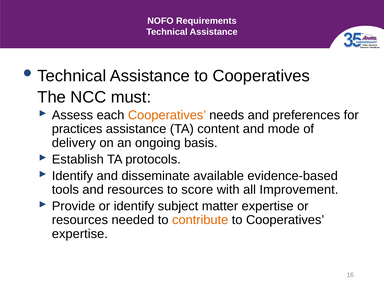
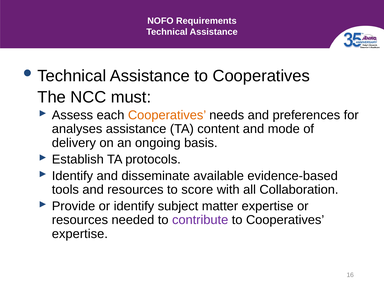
practices: practices -> analyses (77, 129)
Improvement: Improvement -> Collaboration (299, 190)
contribute colour: orange -> purple (200, 220)
